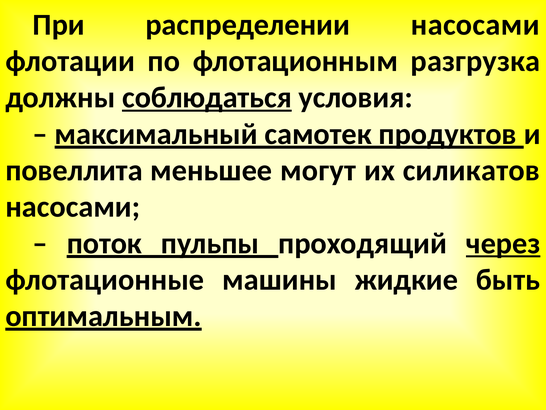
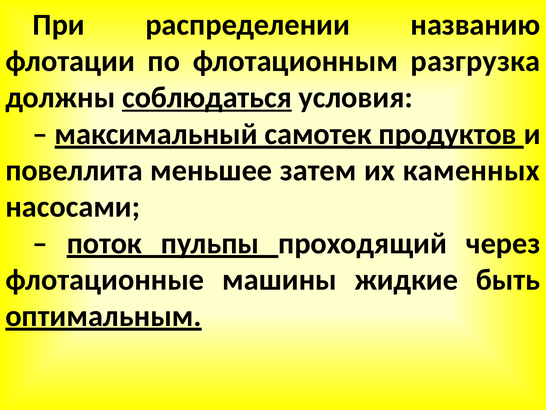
распределении насосами: насосами -> названию (475, 25)
могут: могут -> затем (318, 170)
силикатов: силикатов -> каменных (471, 170)
через underline: present -> none (503, 243)
